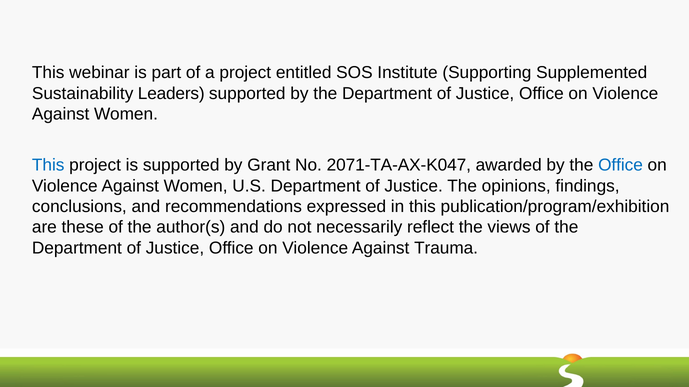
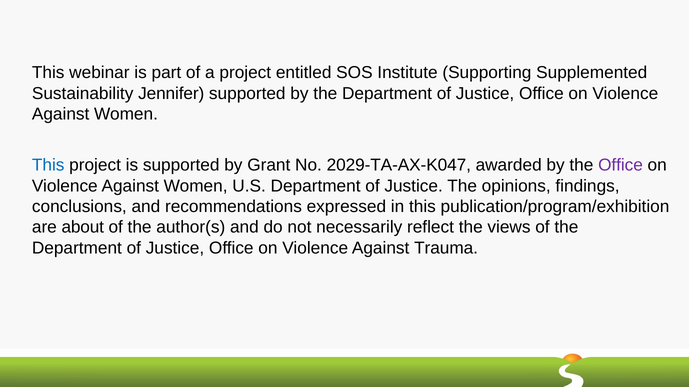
Leaders: Leaders -> Jennifer (171, 93)
2071-TA-AX-K047: 2071-TA-AX-K047 -> 2029-TA-AX-K047 (399, 166)
Office colour: blue -> purple (621, 166)
these: these -> about (83, 228)
